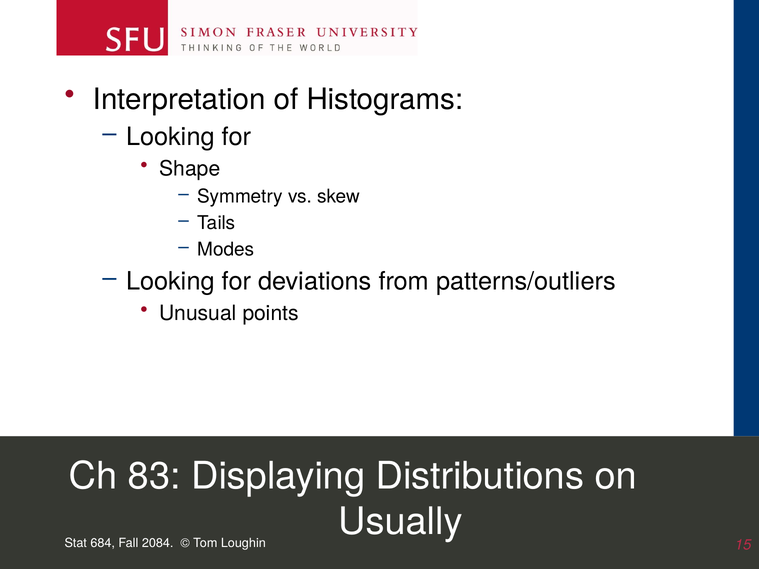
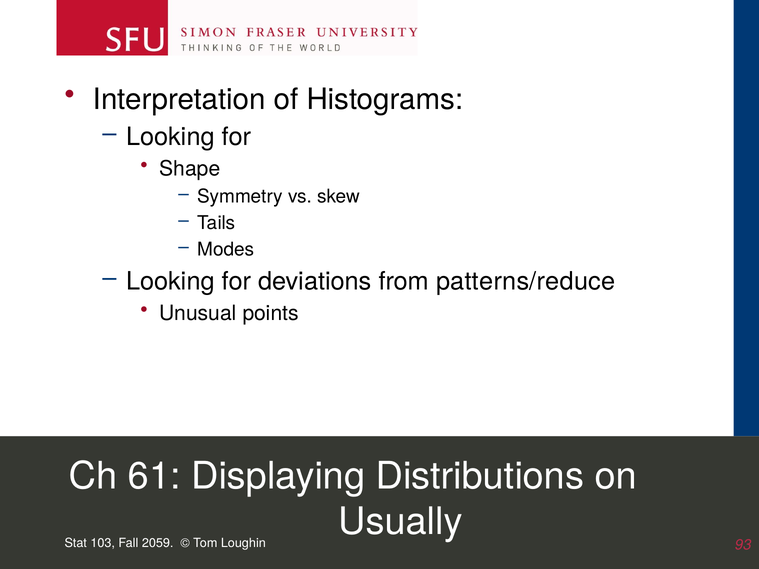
patterns/outliers: patterns/outliers -> patterns/reduce (526, 282)
83: 83 -> 61 (154, 476)
684: 684 -> 103 (103, 544)
2084: 2084 -> 2059 (158, 544)
15: 15 -> 93 (743, 545)
